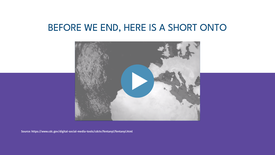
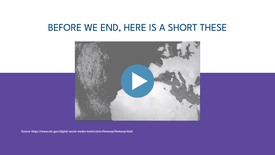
ONTO: ONTO -> THESE (213, 27)
